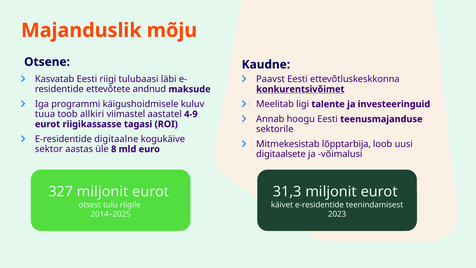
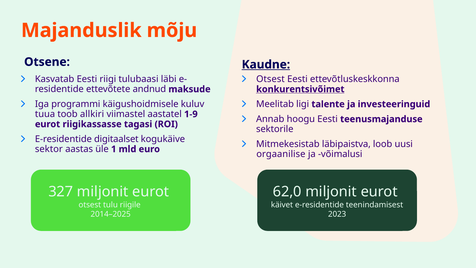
Kaudne underline: none -> present (266, 64)
Paavst: Paavst -> Otsest (270, 79)
4-9: 4-9 -> 1-9 (191, 114)
digitaalne: digitaalne -> digitaalset (116, 139)
lõpptarbija: lõpptarbija -> läbipaistva (346, 144)
8: 8 -> 1 (114, 149)
digitaalsete: digitaalsete -> orgaanilise (281, 154)
31,3: 31,3 -> 62,0 (287, 192)
